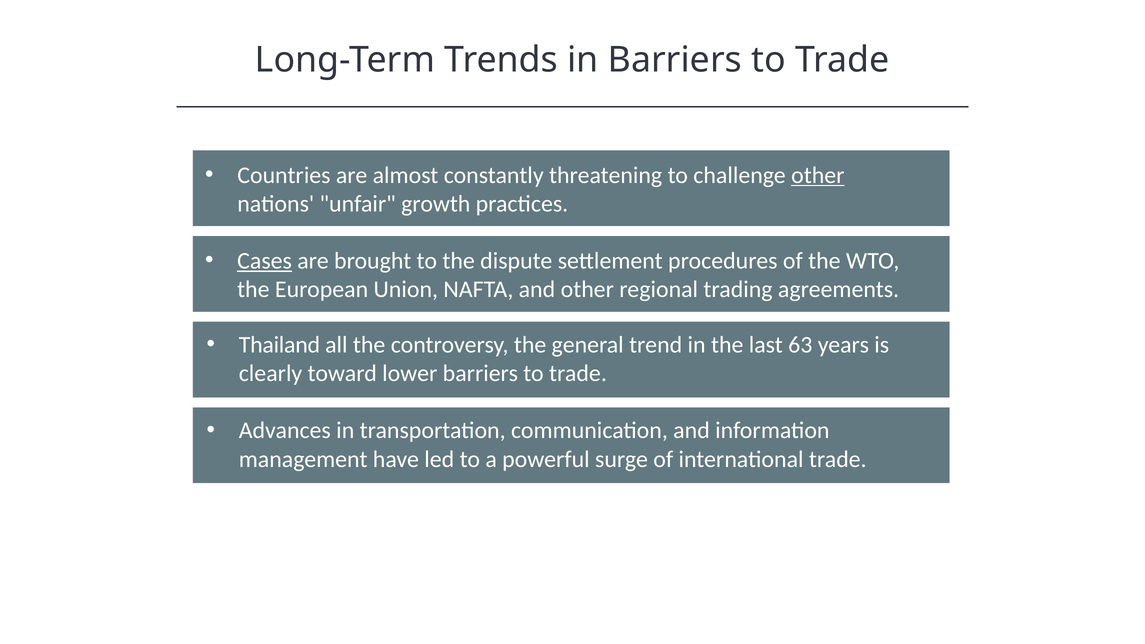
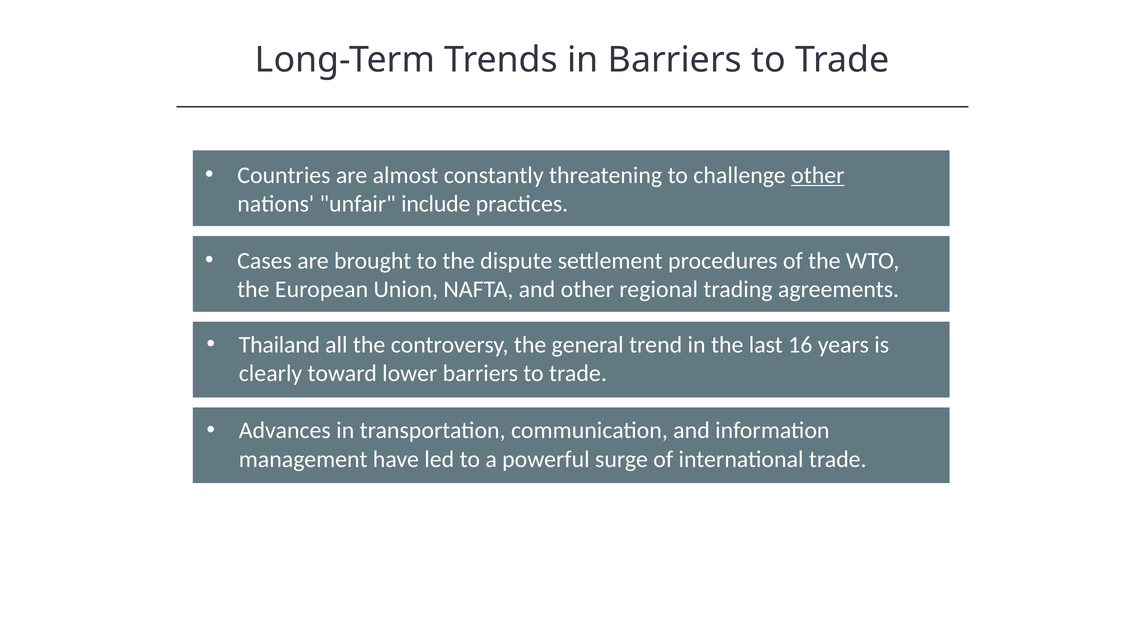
growth: growth -> include (436, 204)
Cases underline: present -> none (265, 261)
63: 63 -> 16 (800, 345)
